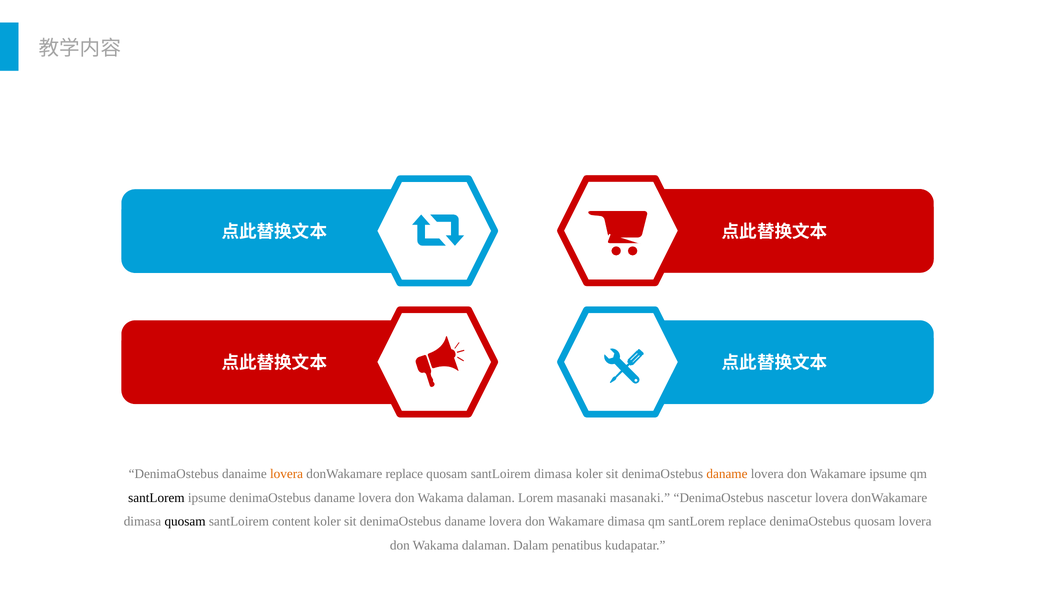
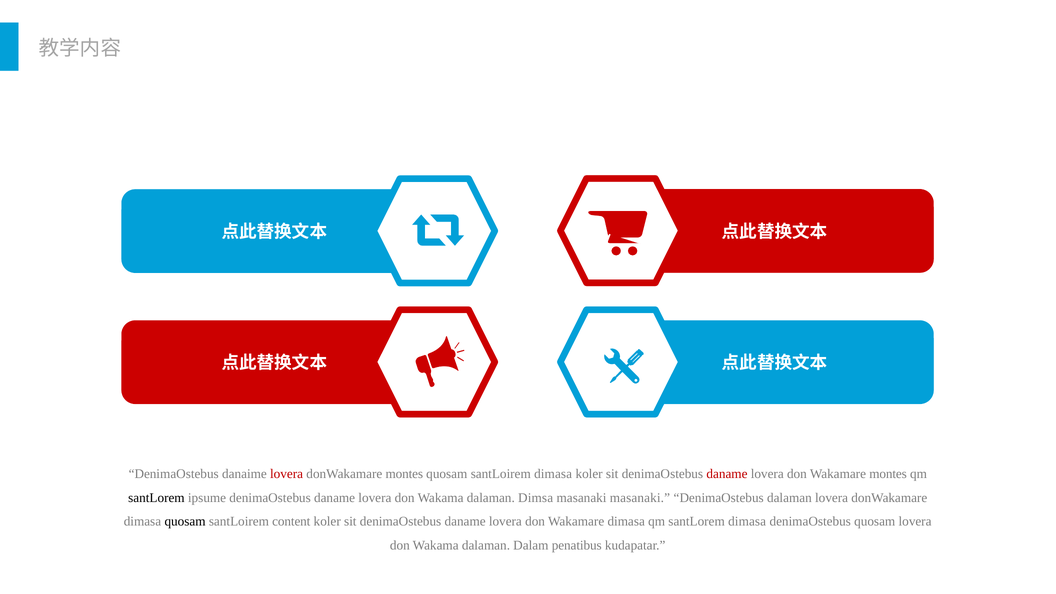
lovera colour: orange -> red (287, 474)
donWakamare replace: replace -> montes (404, 474)
daname colour: orange -> red (727, 474)
Wakamare ipsume: ipsume -> montes (888, 474)
Lorem: Lorem -> Dimsa (536, 498)
DenimaOstebus nascetur: nascetur -> dalaman (789, 498)
santLorem replace: replace -> dimasa (747, 522)
